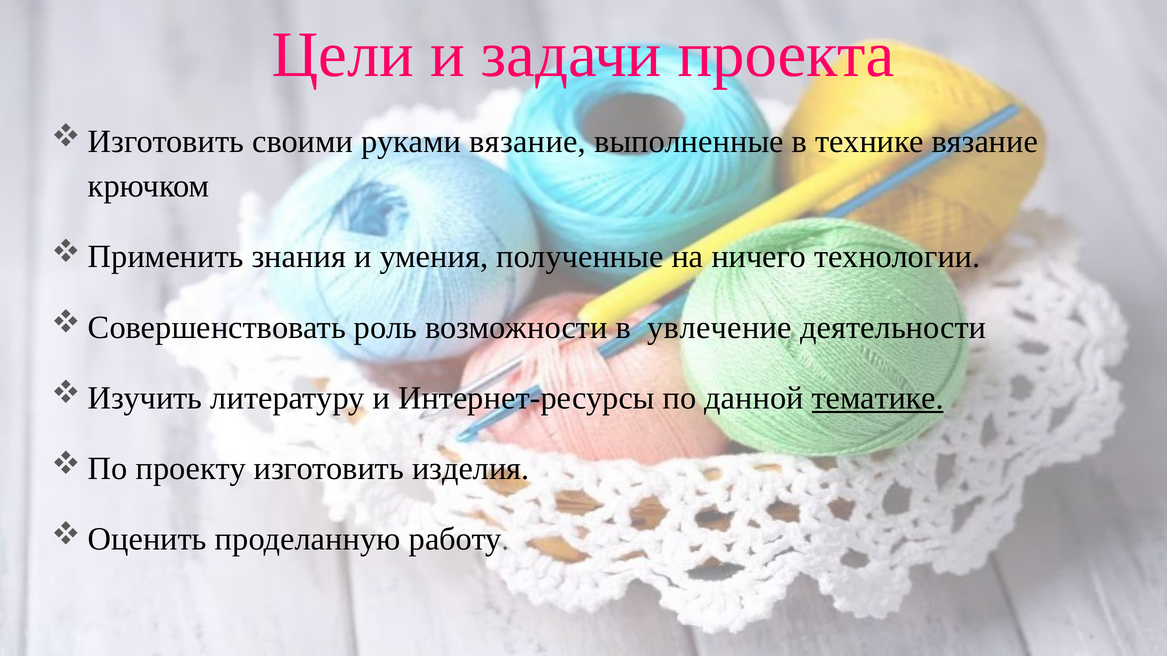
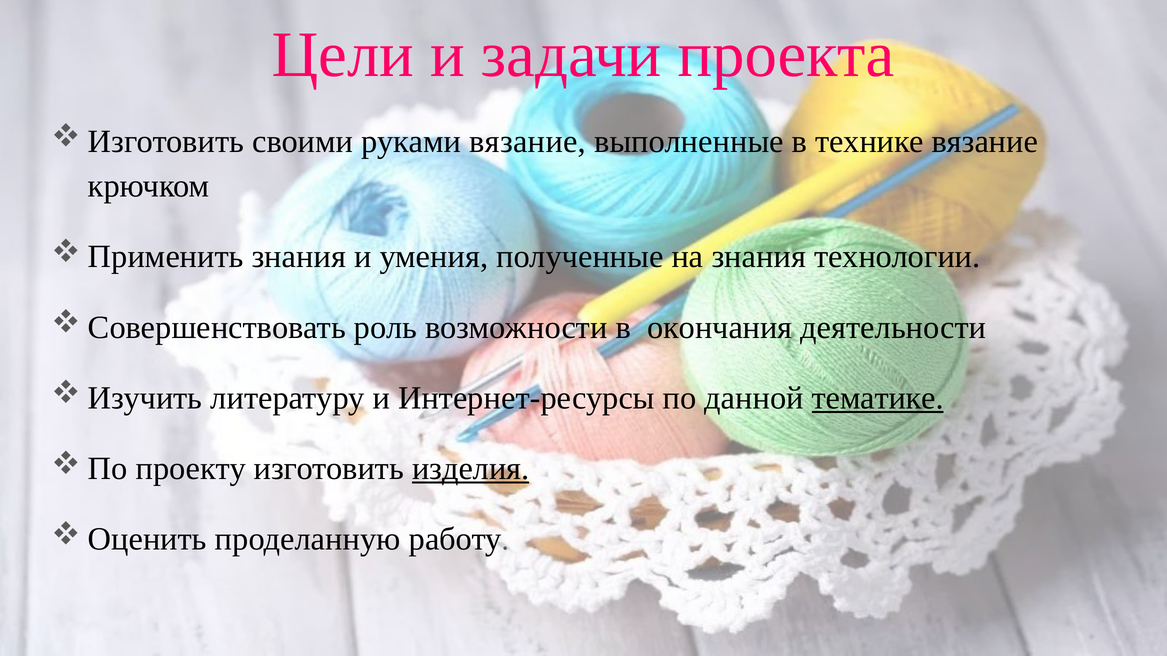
на ничего: ничего -> знания (759, 257)
увлечение: увлечение -> окончания (720, 328)
изделия underline: none -> present (471, 469)
